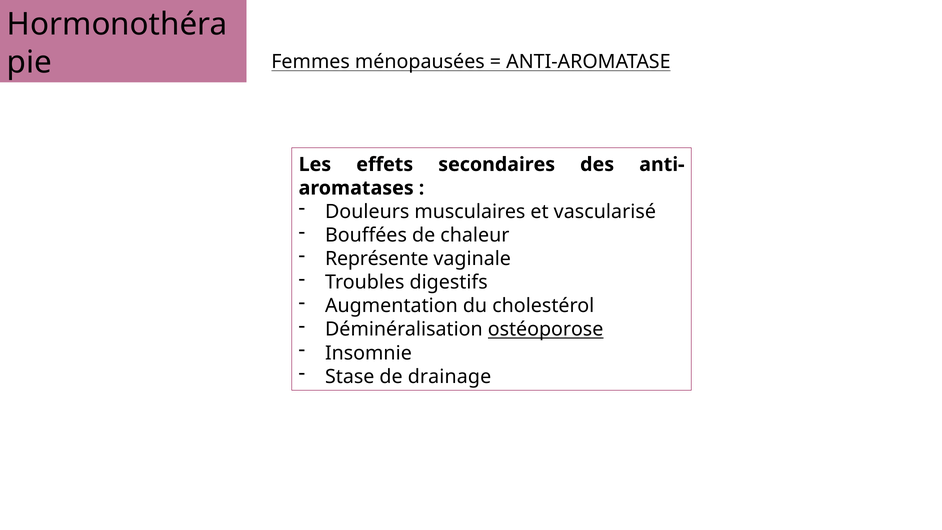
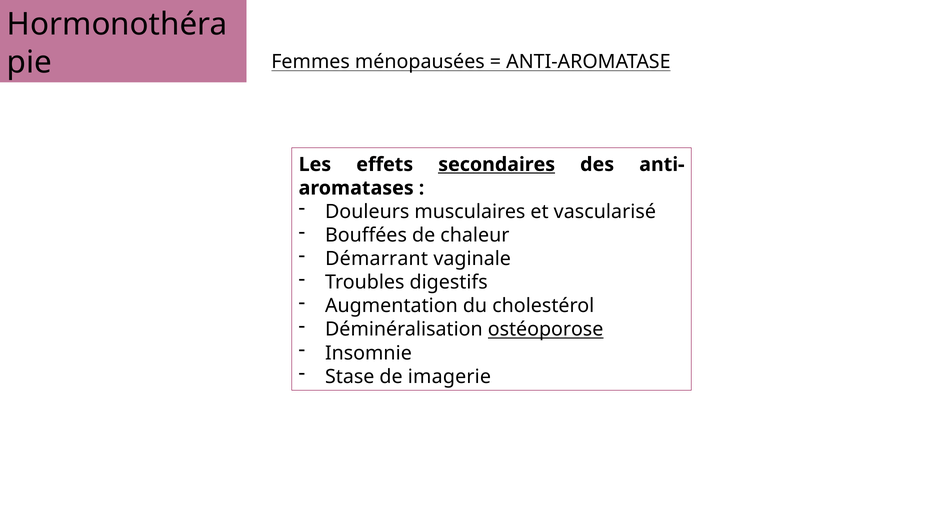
secondaires underline: none -> present (497, 164)
Représente: Représente -> Démarrant (377, 259)
drainage: drainage -> imagerie (449, 376)
